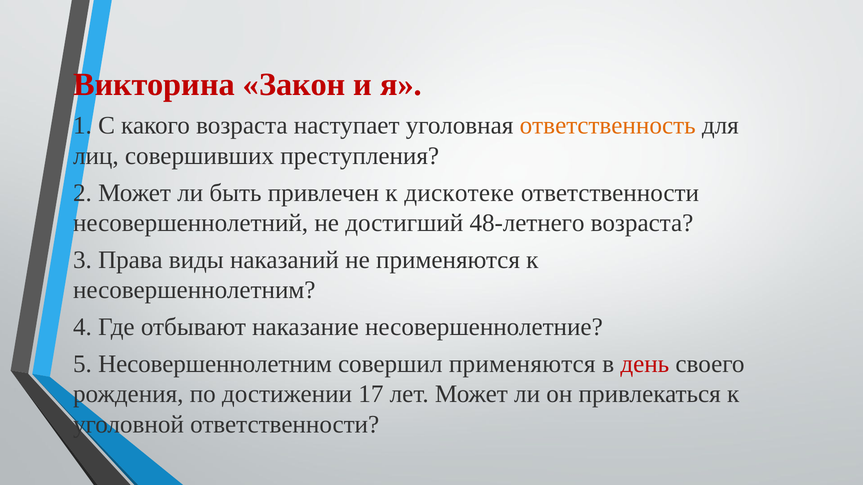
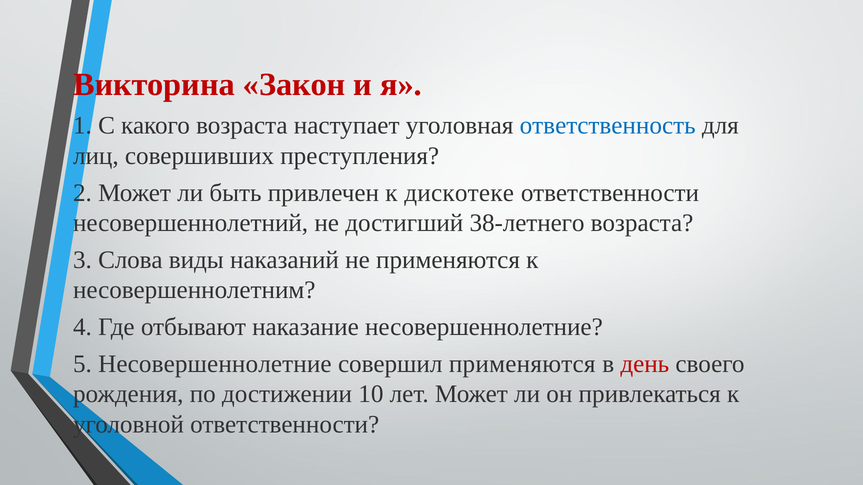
ответственность colour: orange -> blue (608, 126)
48-летнего: 48-летнего -> 38-летнего (527, 223)
Права: Права -> Слова (130, 260)
5 Несовершеннолетним: Несовершеннолетним -> Несовершеннолетние (215, 364)
17: 17 -> 10 (371, 394)
